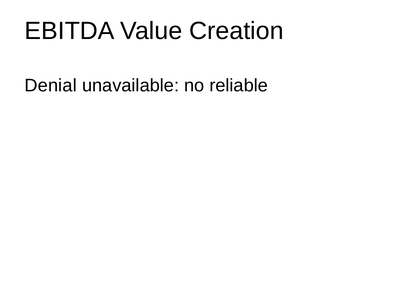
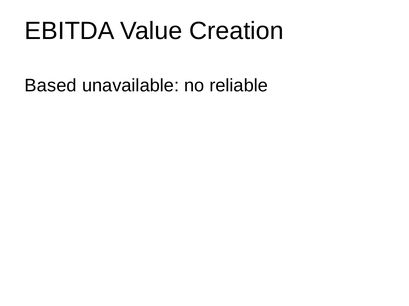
Denial: Denial -> Based (51, 86)
